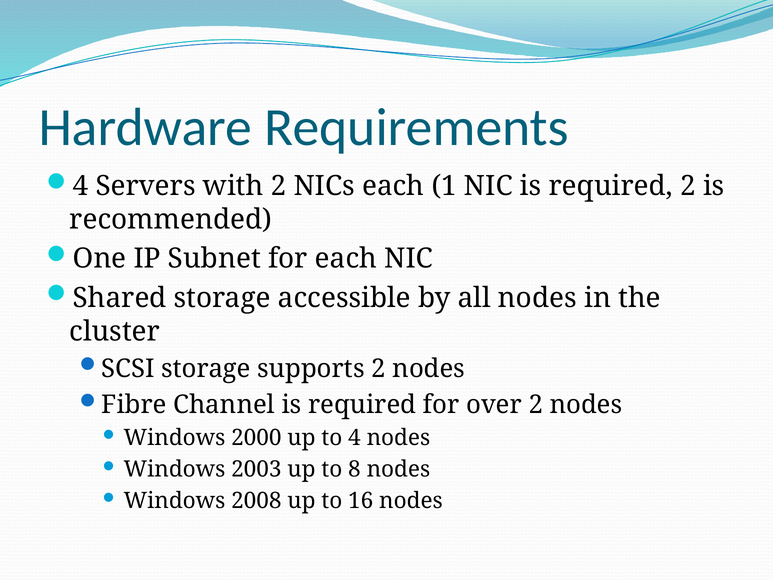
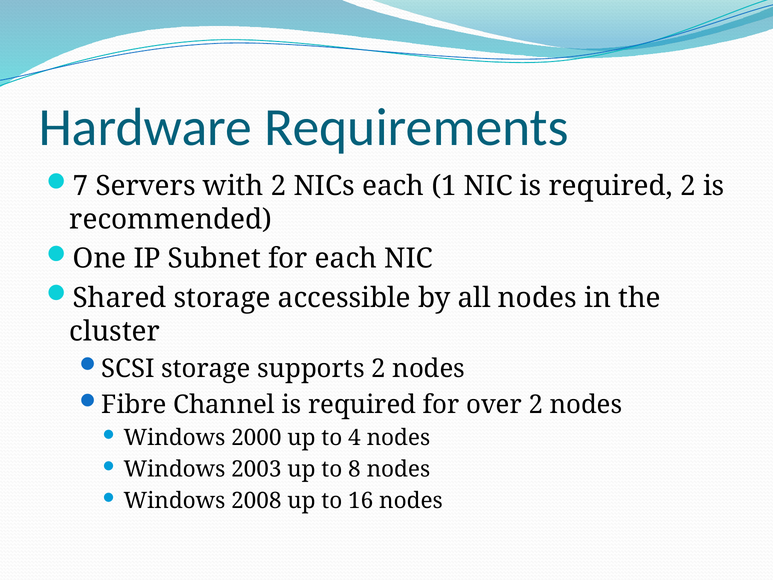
4: 4 -> 7 (81, 186)
